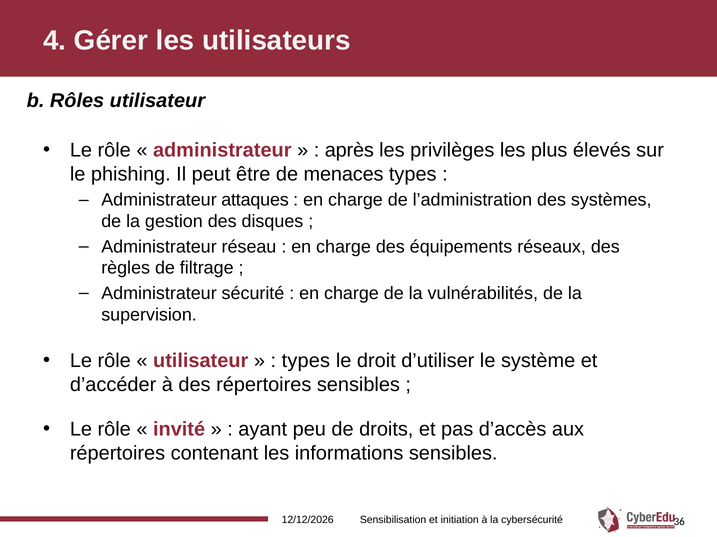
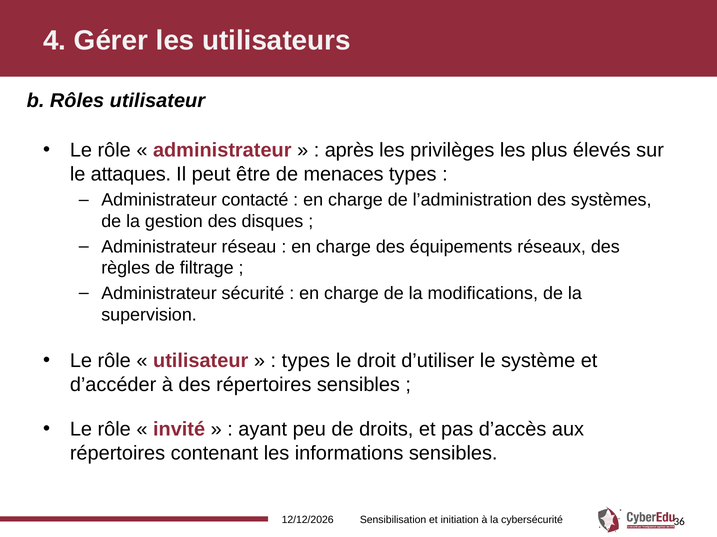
phishing: phishing -> attaques (131, 174)
attaques: attaques -> contacté (255, 200)
vulnérabilités: vulnérabilités -> modifications (483, 294)
